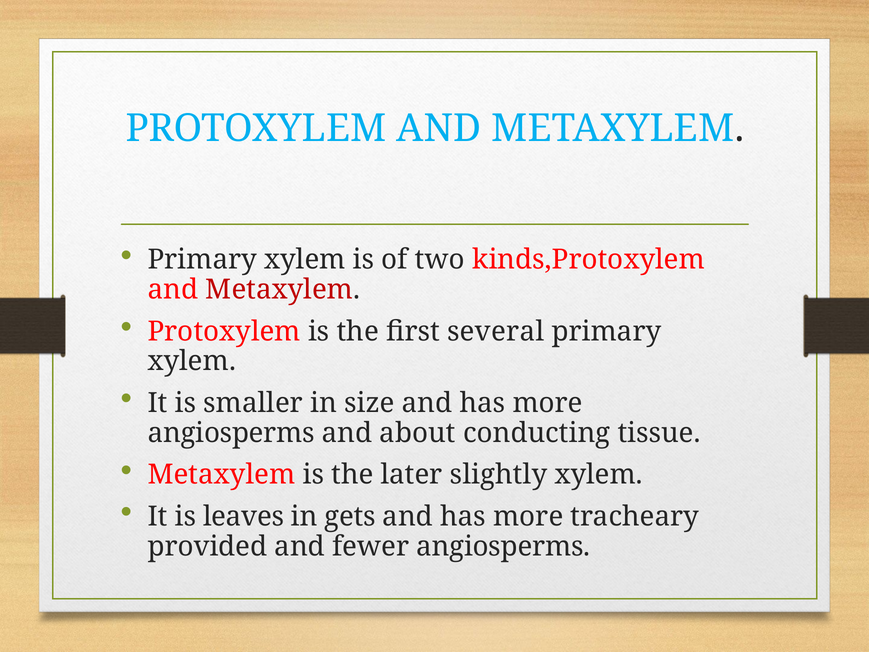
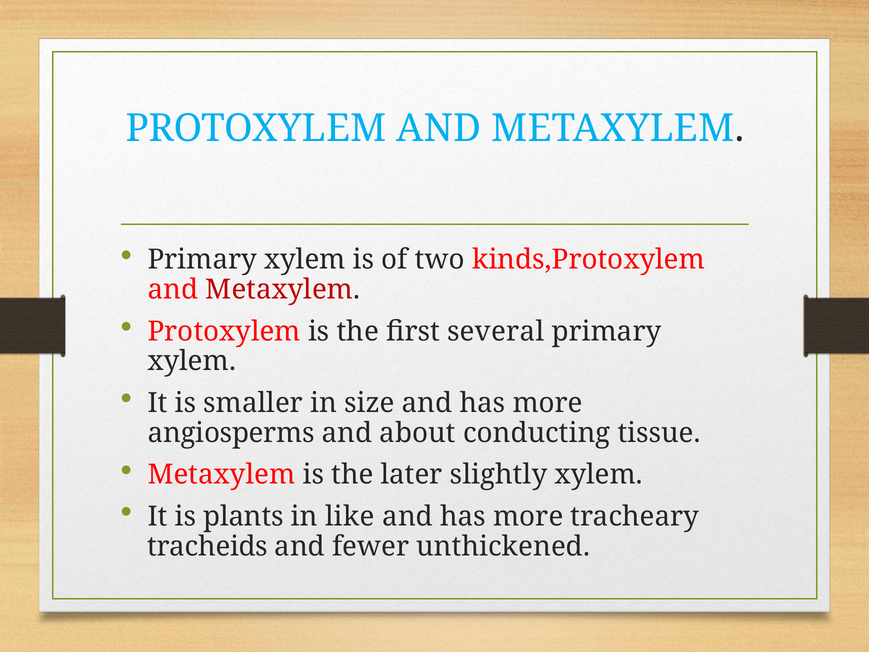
leaves: leaves -> plants (244, 516)
gets: gets -> like (350, 516)
provided: provided -> tracheids (208, 546)
fewer angiosperms: angiosperms -> unthickened (503, 546)
